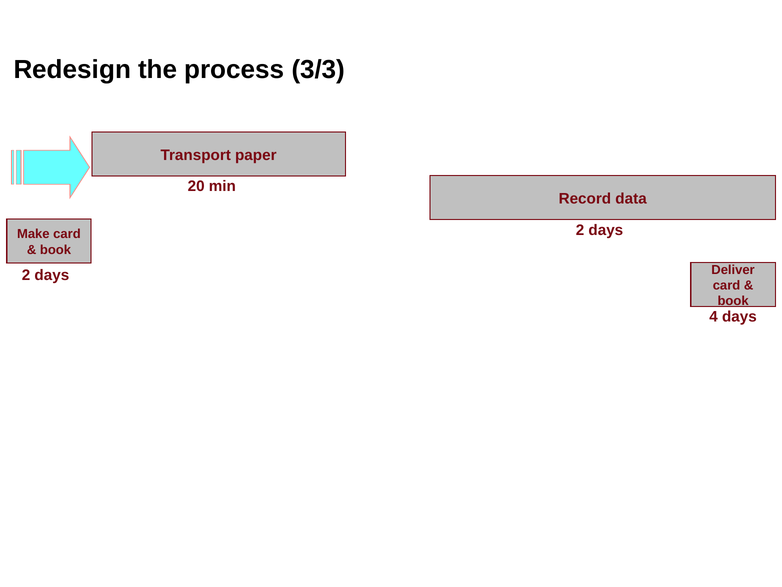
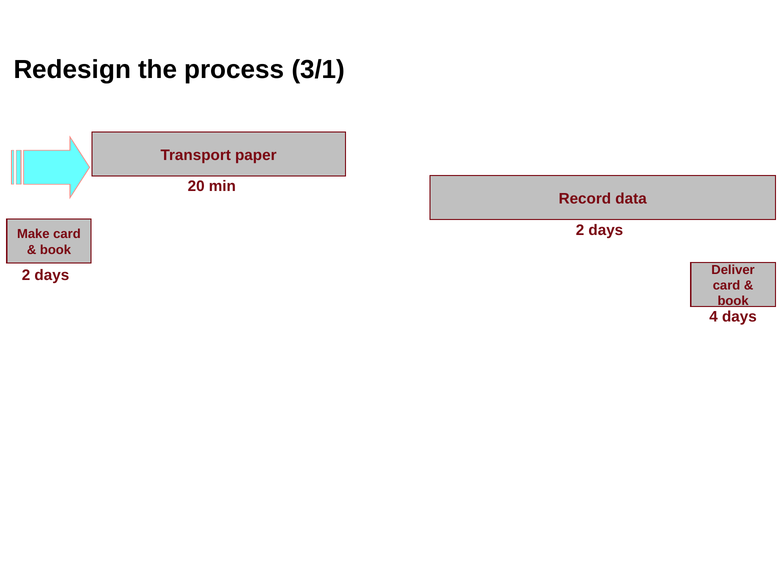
3/3: 3/3 -> 3/1 (318, 69)
